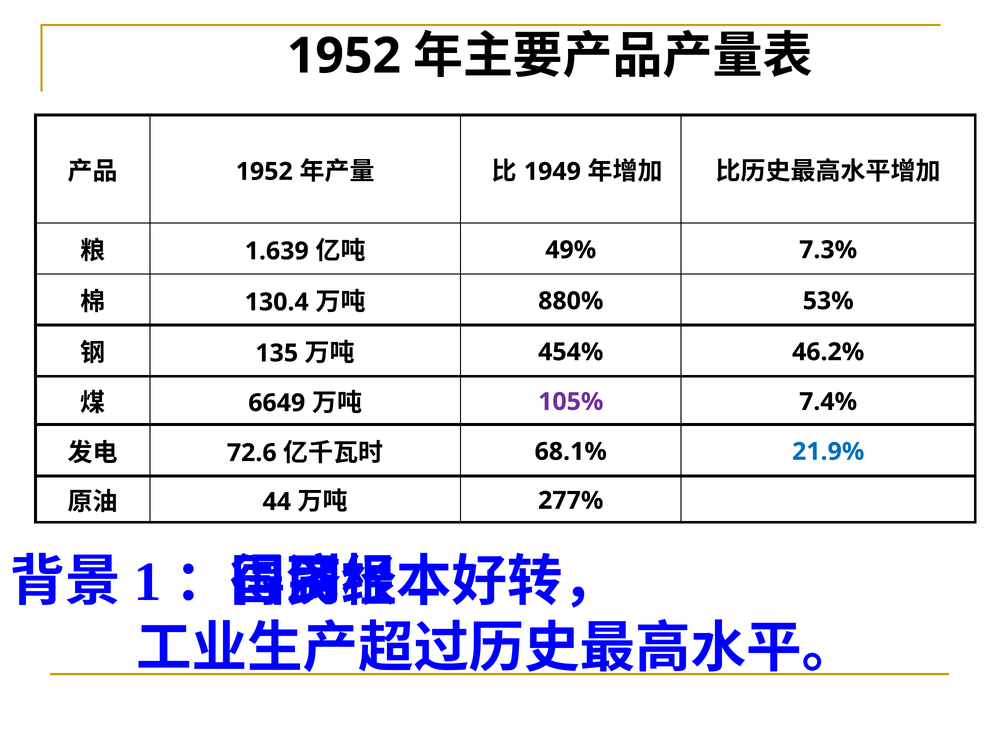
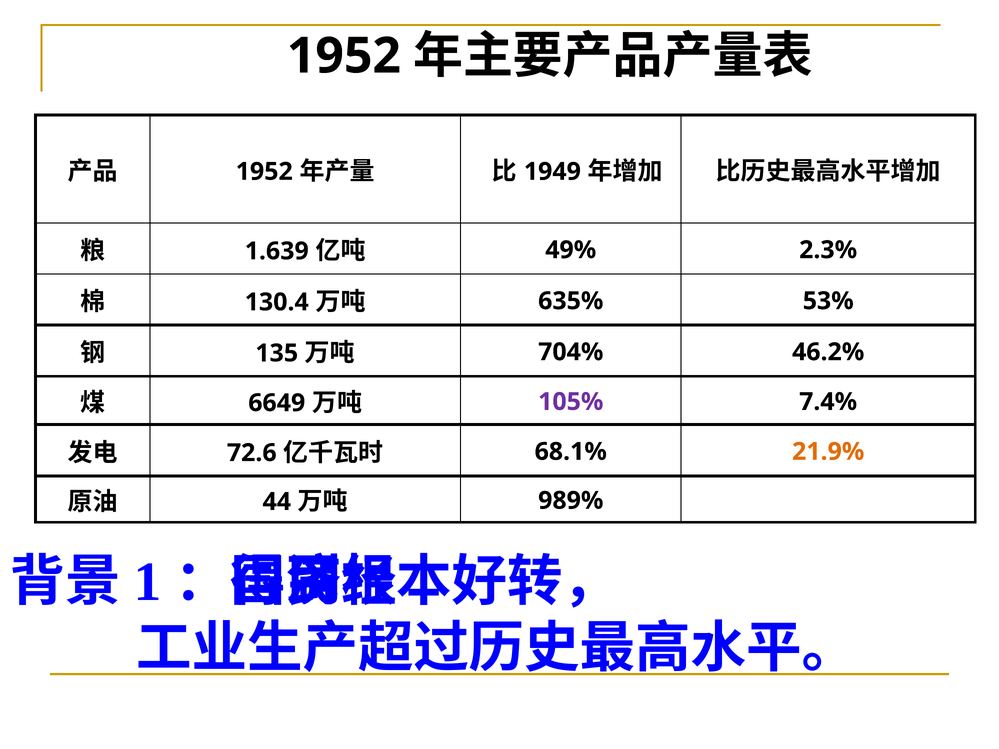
7.3%: 7.3% -> 2.3% (828, 250)
880%: 880% -> 635% (571, 301)
454%: 454% -> 704% (571, 352)
21.9% colour: blue -> orange (828, 452)
277%: 277% -> 989% (571, 501)
